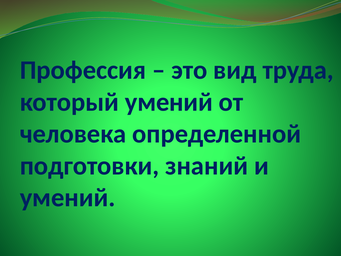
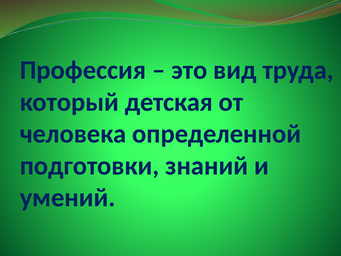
который умений: умений -> детская (169, 102)
